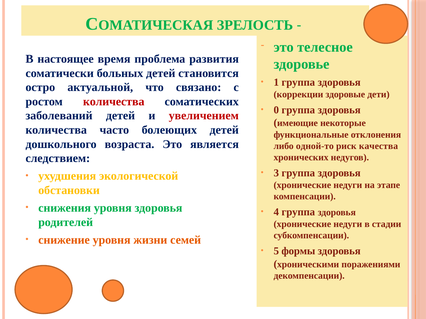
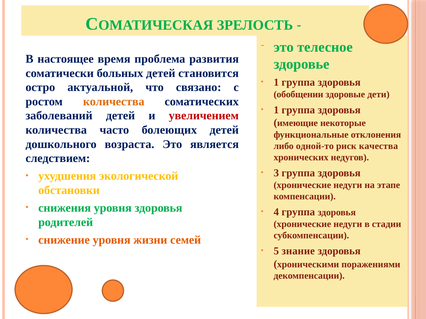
коррекции: коррекции -> обобщении (298, 95)
количества colour: red -> orange (114, 102)
0: 0 -> 1 (276, 110)
формы: формы -> знание (298, 251)
